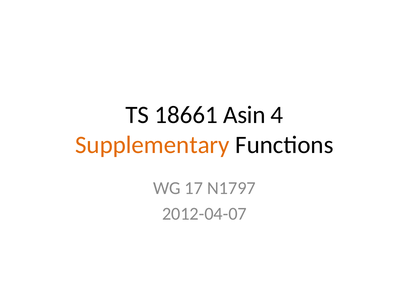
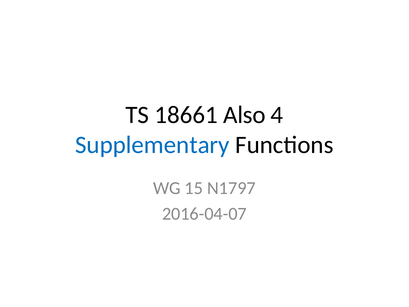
Asin: Asin -> Also (244, 115)
Supplementary colour: orange -> blue (152, 145)
17: 17 -> 15 (194, 188)
2012-04-07: 2012-04-07 -> 2016-04-07 (204, 214)
